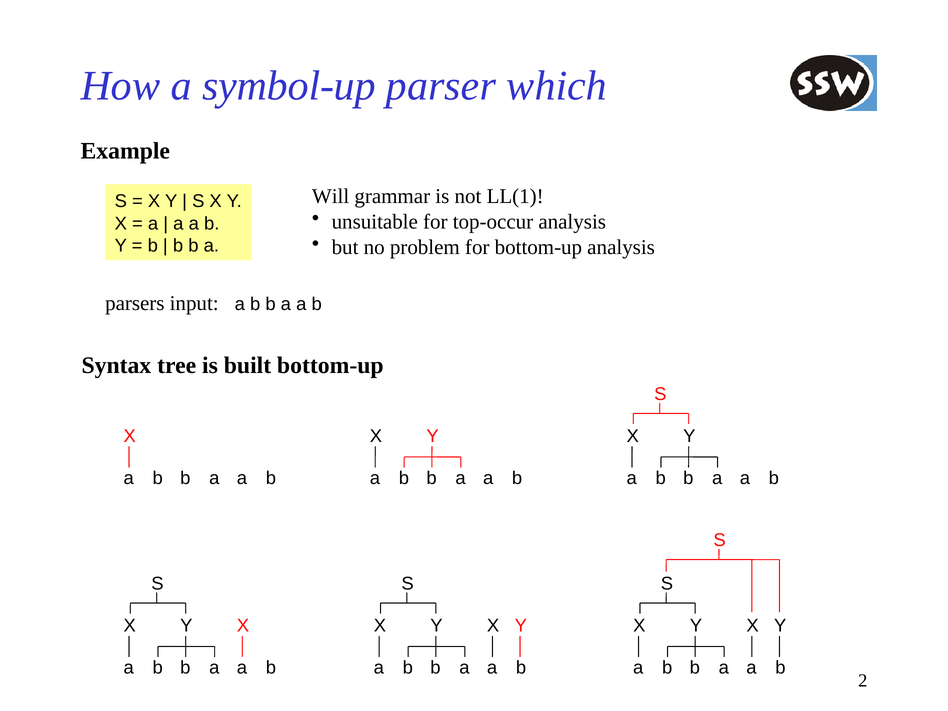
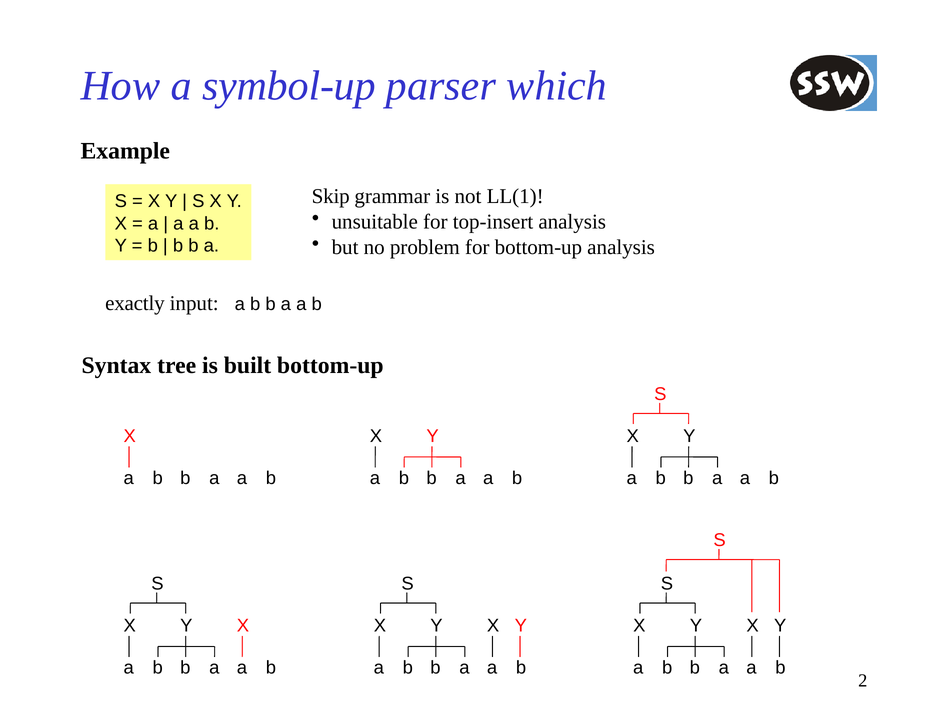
Will: Will -> Skip (331, 197)
top-occur: top-occur -> top-insert (493, 222)
parsers: parsers -> exactly (135, 303)
